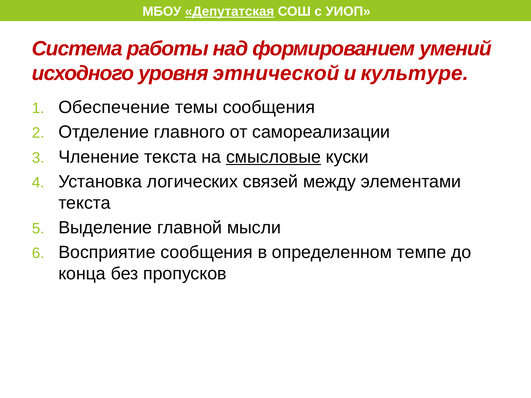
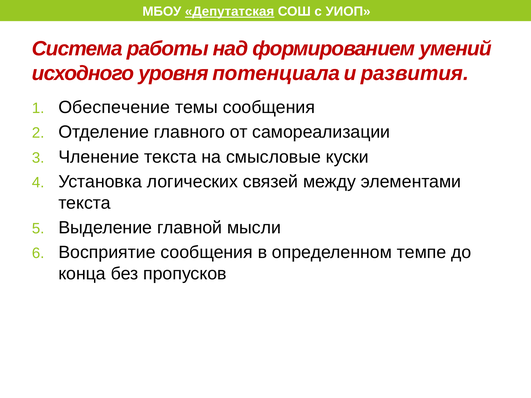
этнической: этнической -> потенциала (276, 74)
культуре: культуре -> развития (415, 74)
смысловые underline: present -> none (273, 157)
